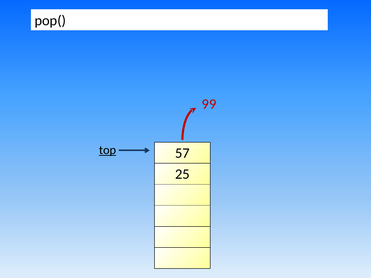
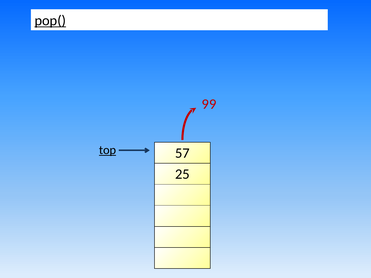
pop( underline: none -> present (50, 21)
